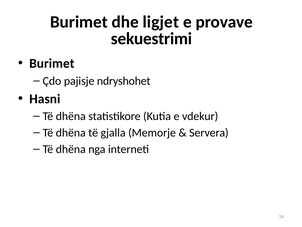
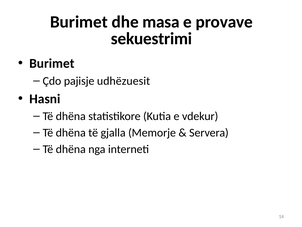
ligjet: ligjet -> masa (161, 22)
ndryshohet: ndryshohet -> udhëzuesit (124, 81)
